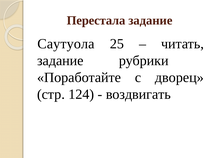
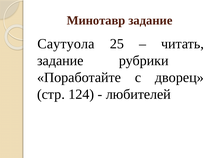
Перестала: Перестала -> Минотавр (96, 20)
воздвигать: воздвигать -> любителей (138, 95)
